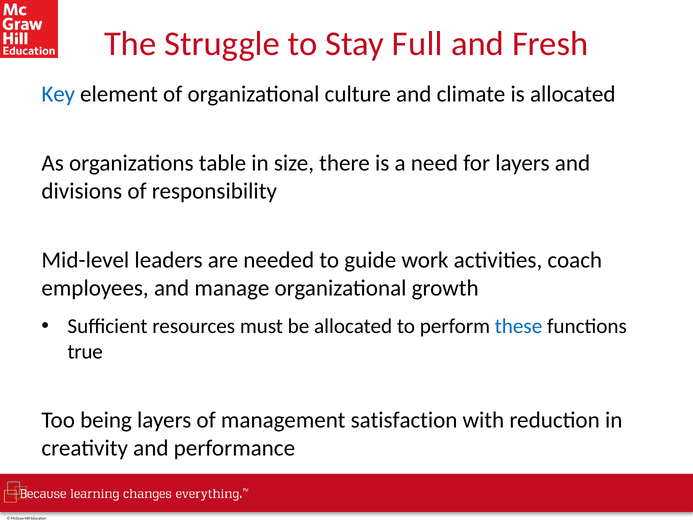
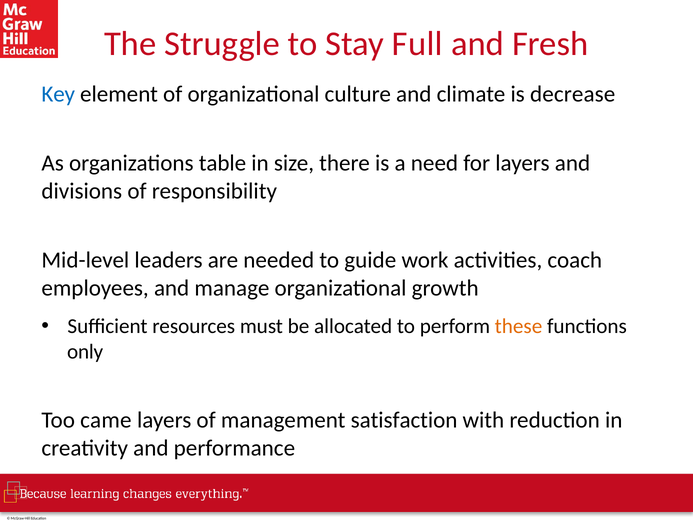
is allocated: allocated -> decrease (573, 94)
these colour: blue -> orange (519, 326)
true: true -> only (85, 352)
being: being -> came (106, 420)
